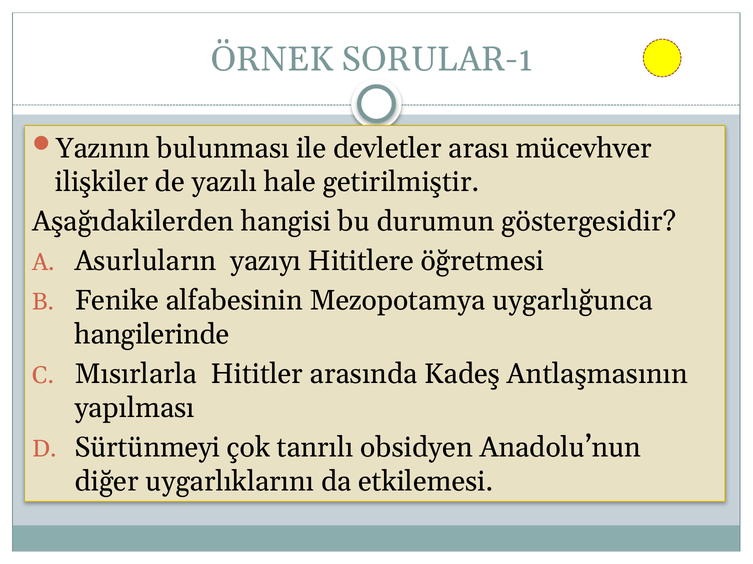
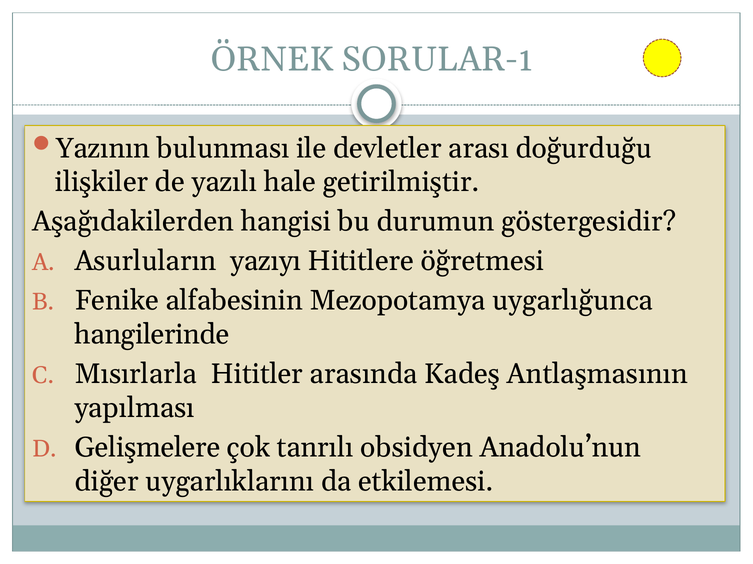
mücevhver: mücevhver -> doğurduğu (584, 148)
Sürtünmeyi: Sürtünmeyi -> Gelişmelere (147, 448)
